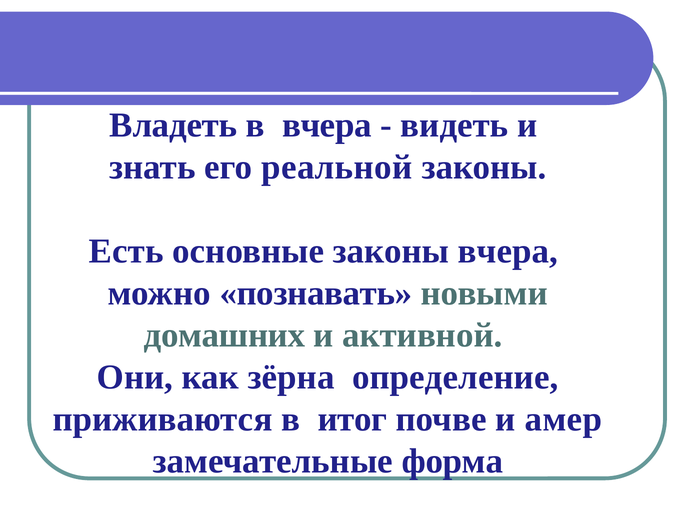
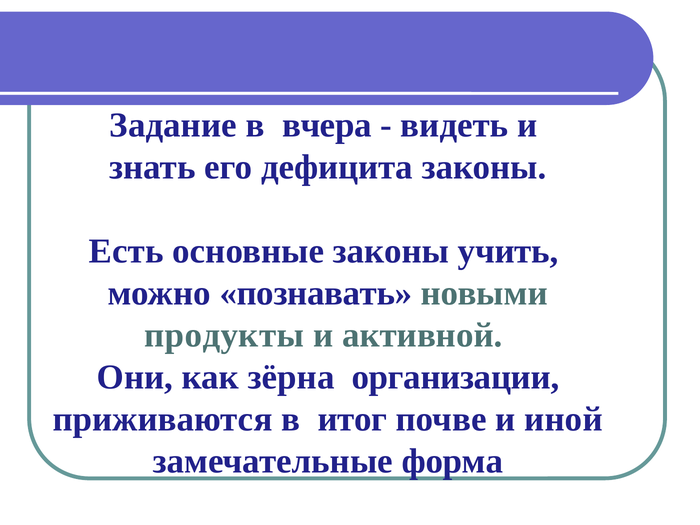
Владеть: Владеть -> Задание (173, 125)
реальной: реальной -> дефицита (337, 167)
законы вчера: вчера -> учить (508, 251)
домашних: домашних -> продукты (224, 335)
определение: определение -> организации (455, 377)
амер: амер -> иной (563, 419)
